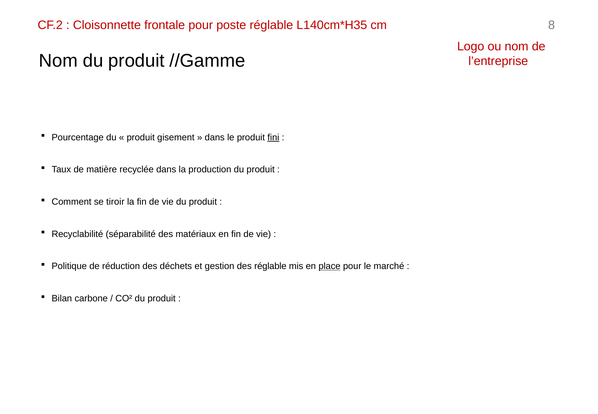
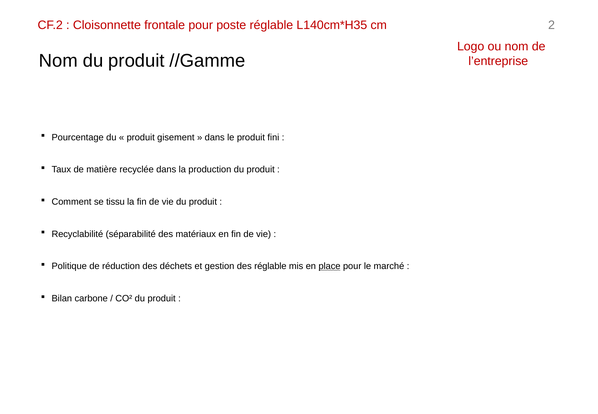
8: 8 -> 2 (552, 25)
fini underline: present -> none (273, 137)
tiroir: tiroir -> tissu (115, 202)
